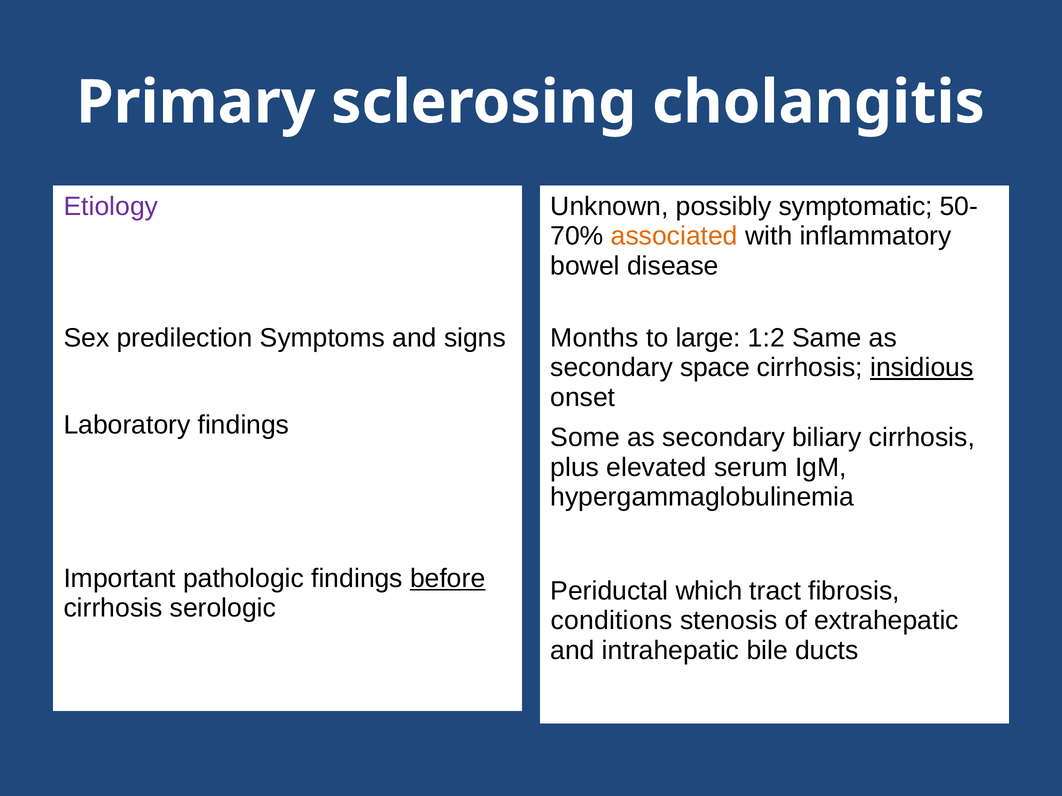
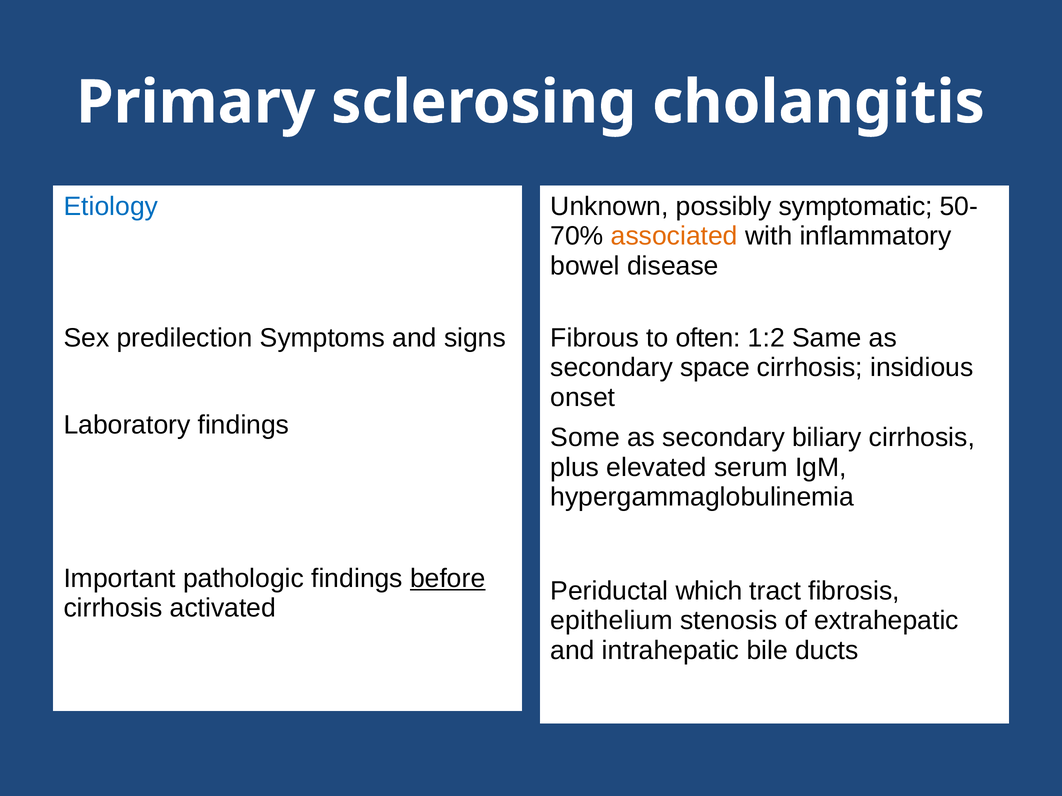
Etiology colour: purple -> blue (111, 206)
Months: Months -> Fibrous (595, 338)
large: large -> often (708, 338)
insidious underline: present -> none (922, 368)
serologic: serologic -> activated (223, 609)
conditions: conditions -> epithelium (612, 621)
